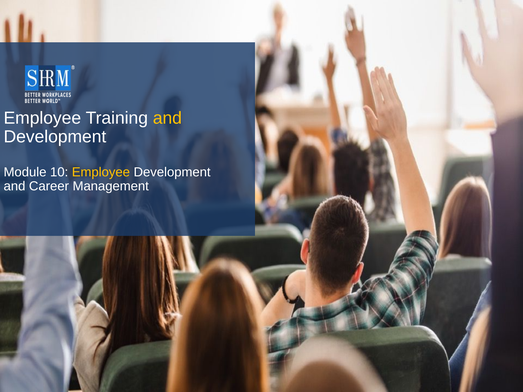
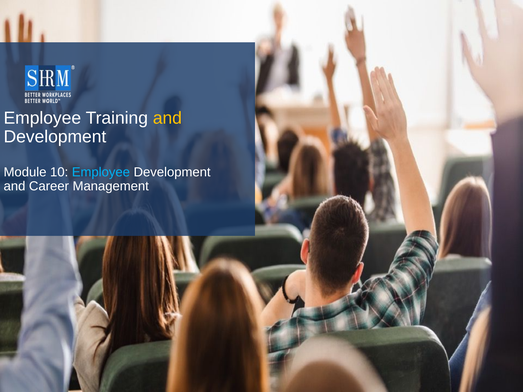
Employee colour: yellow -> light blue (101, 172)
